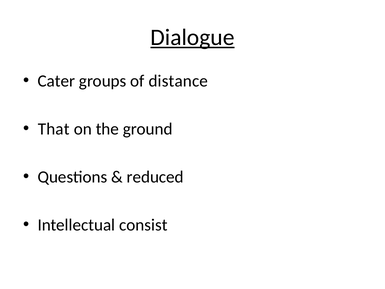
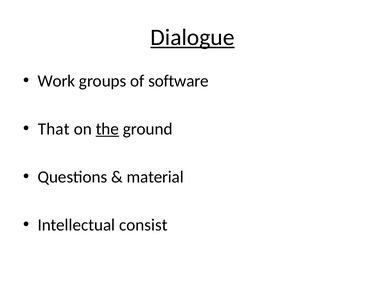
Cater: Cater -> Work (56, 81)
distance: distance -> software (178, 81)
the underline: none -> present (107, 129)
reduced: reduced -> material (155, 177)
